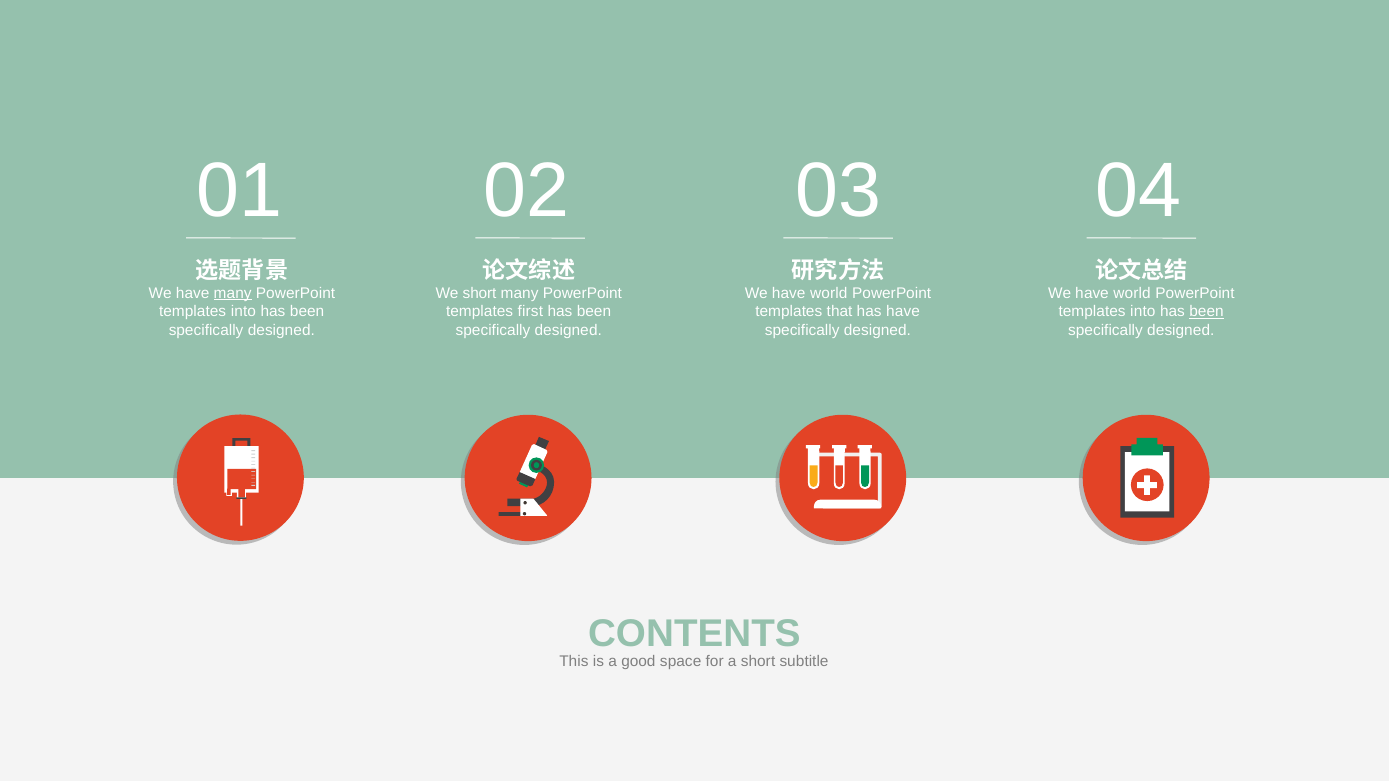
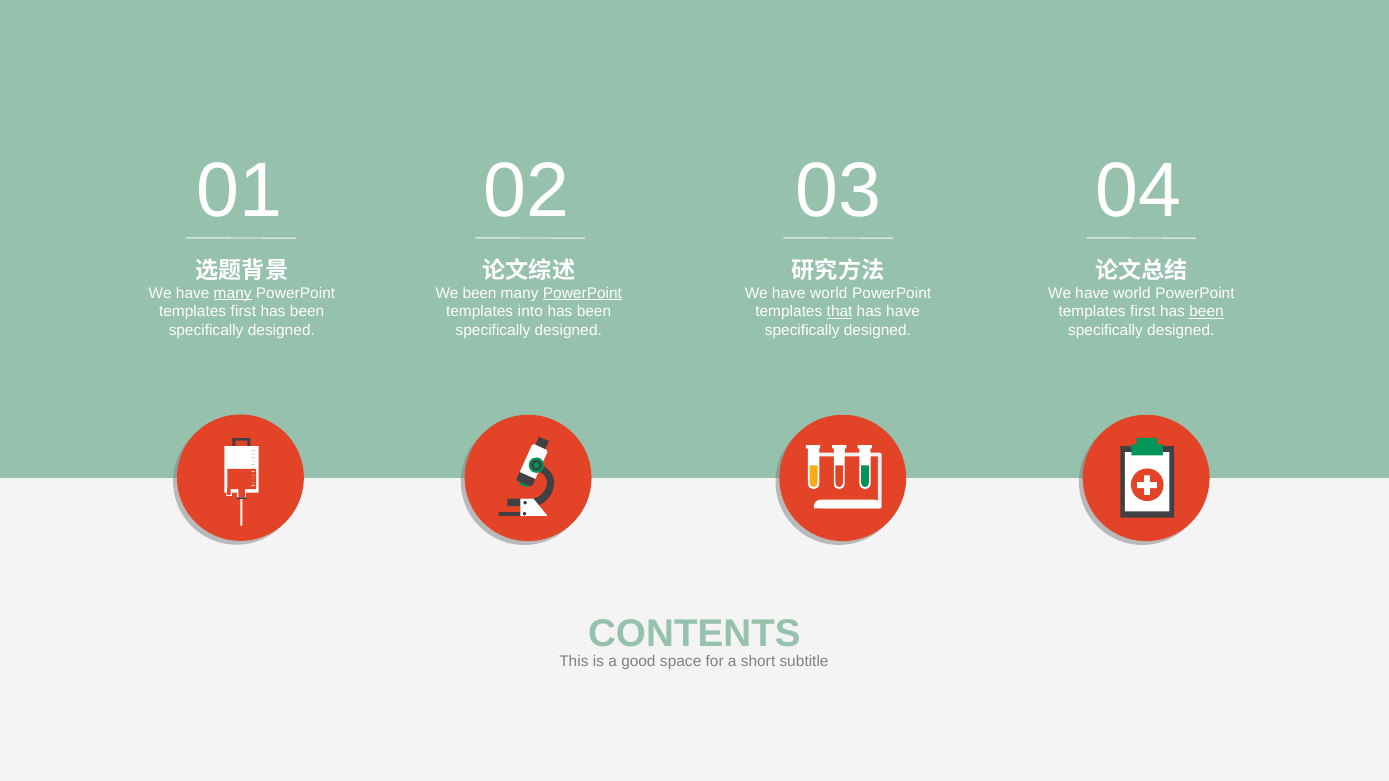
We short: short -> been (480, 293)
PowerPoint underline: none -> present (582, 293)
into: into -> first (243, 312)
first: first -> into (530, 312)
that underline: none -> present (840, 312)
into: into -> first (1143, 312)
